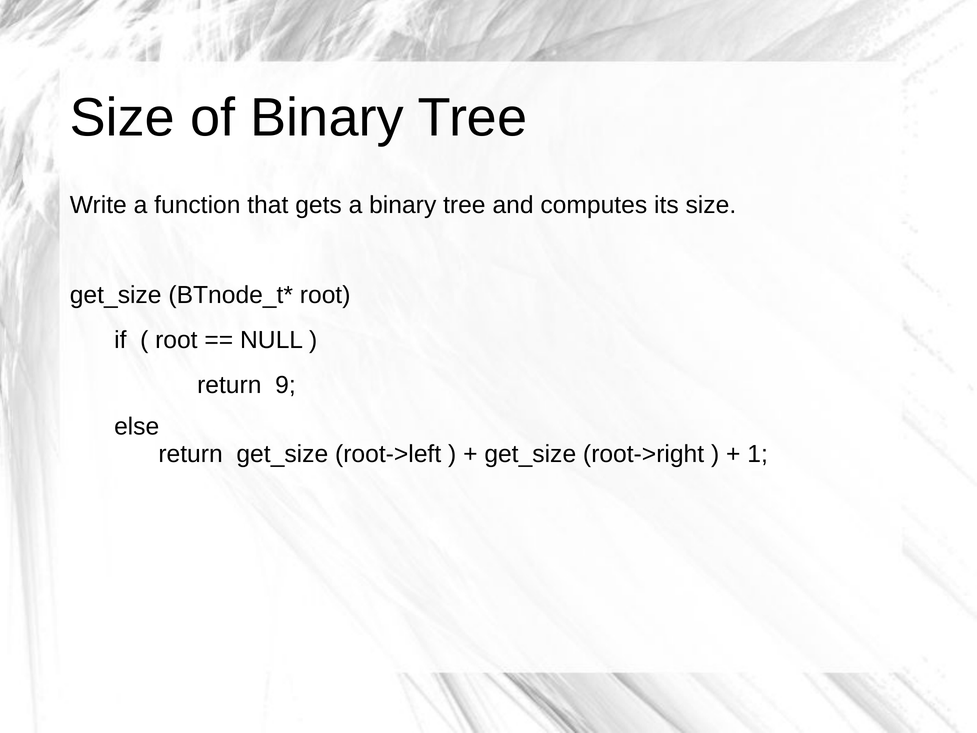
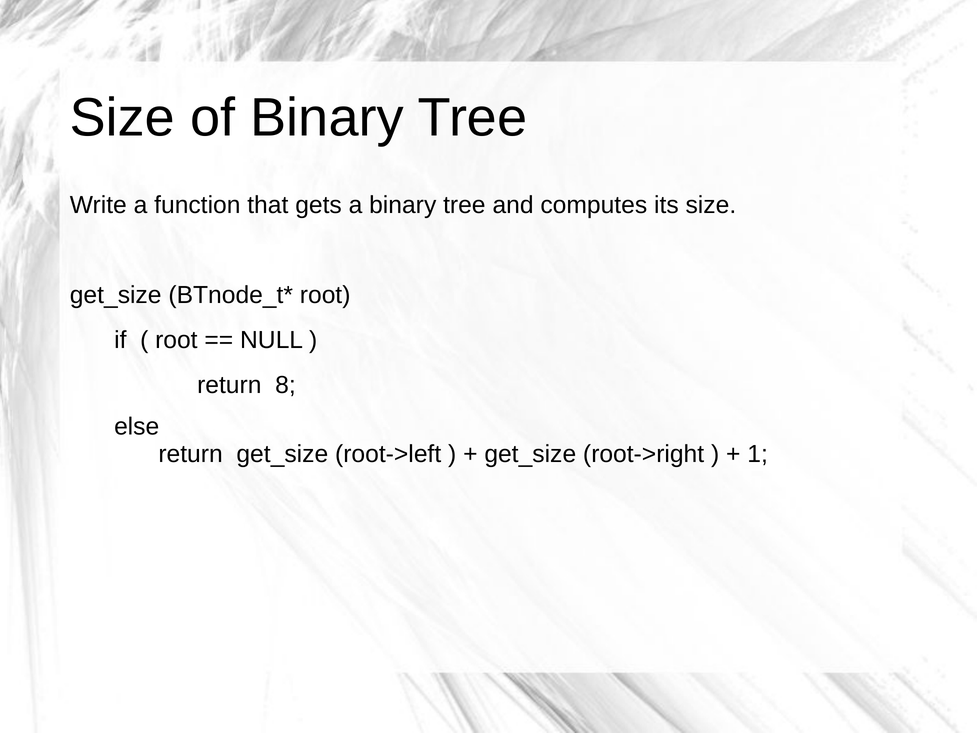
9: 9 -> 8 (285, 385)
